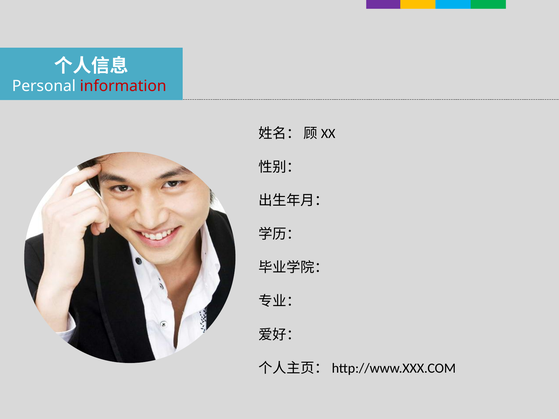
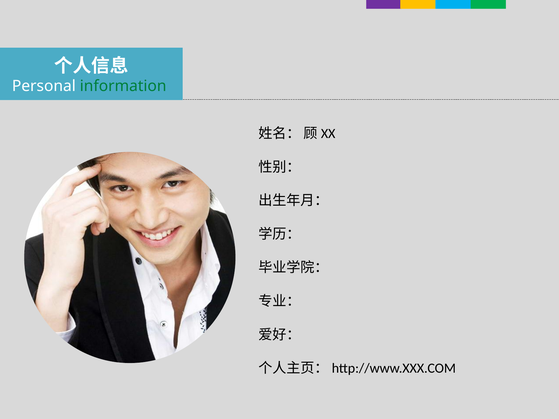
information colour: red -> green (123, 86)
